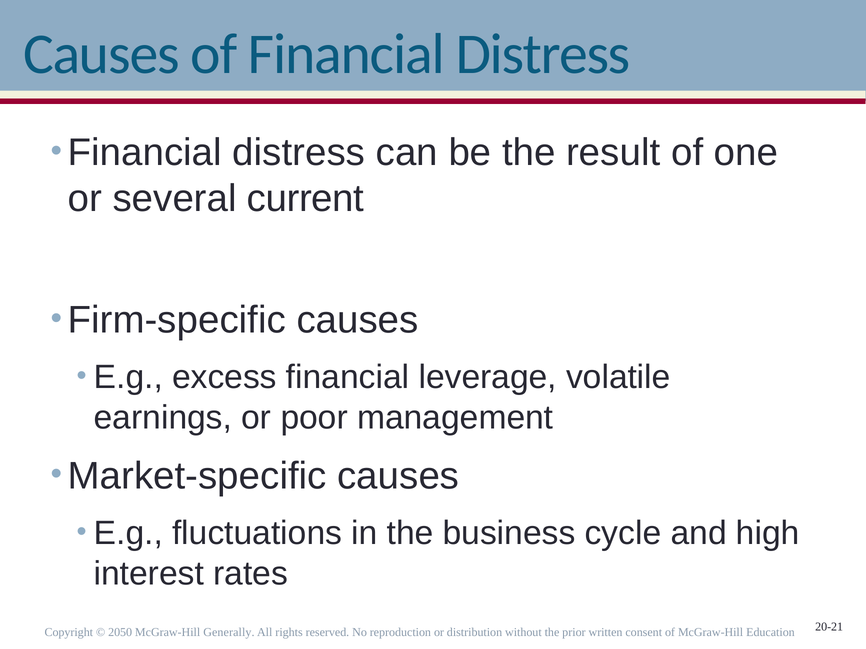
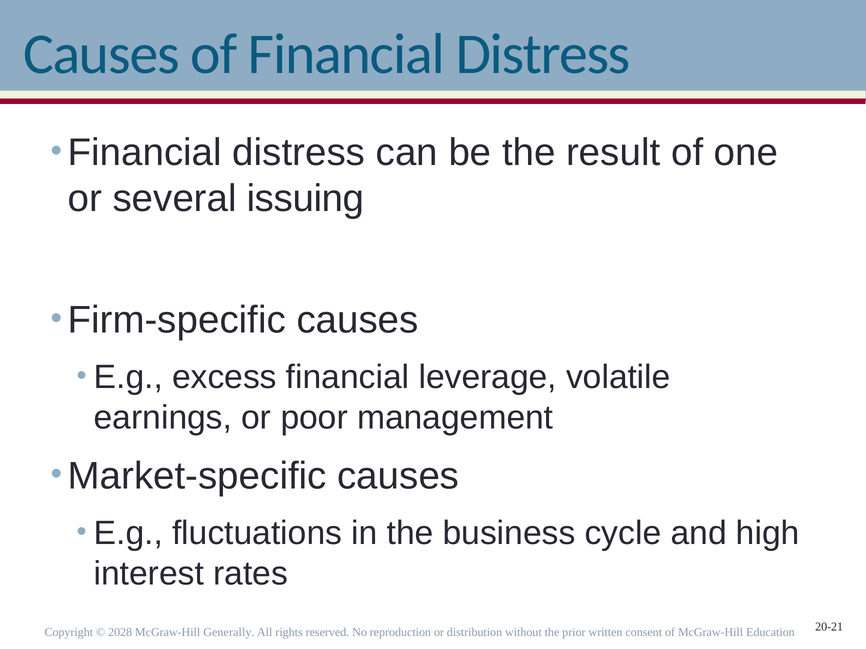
current: current -> issuing (305, 199)
2050: 2050 -> 2028 (120, 633)
